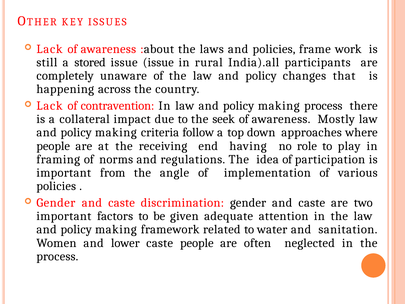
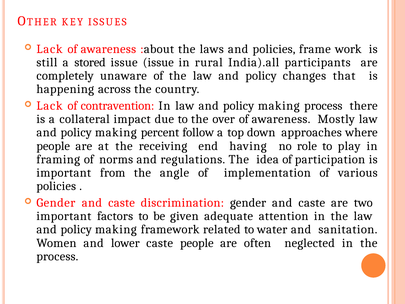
seek: seek -> over (224, 119)
criteria: criteria -> percent (160, 132)
